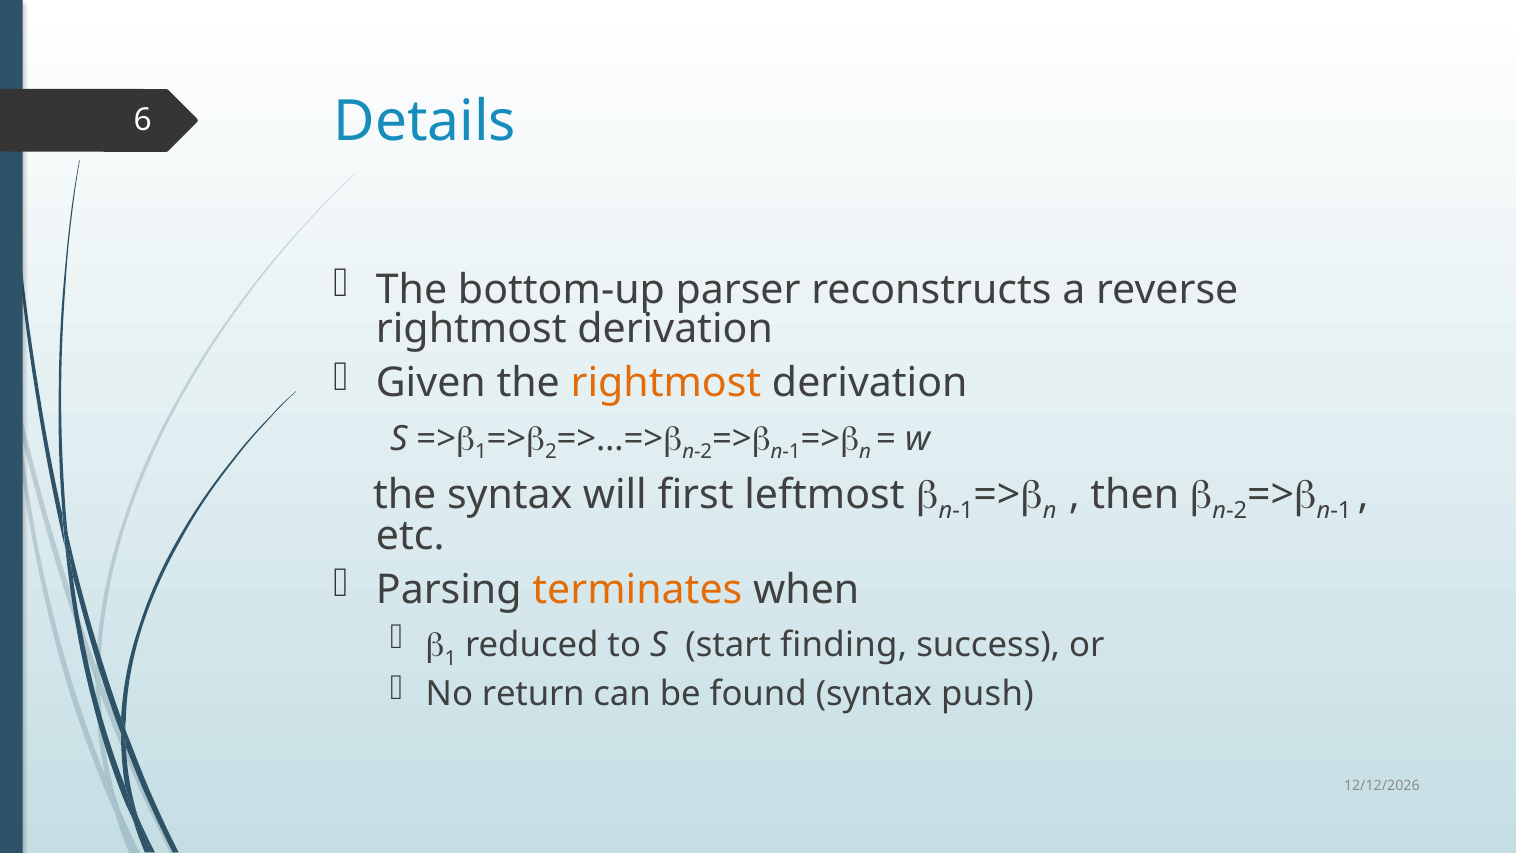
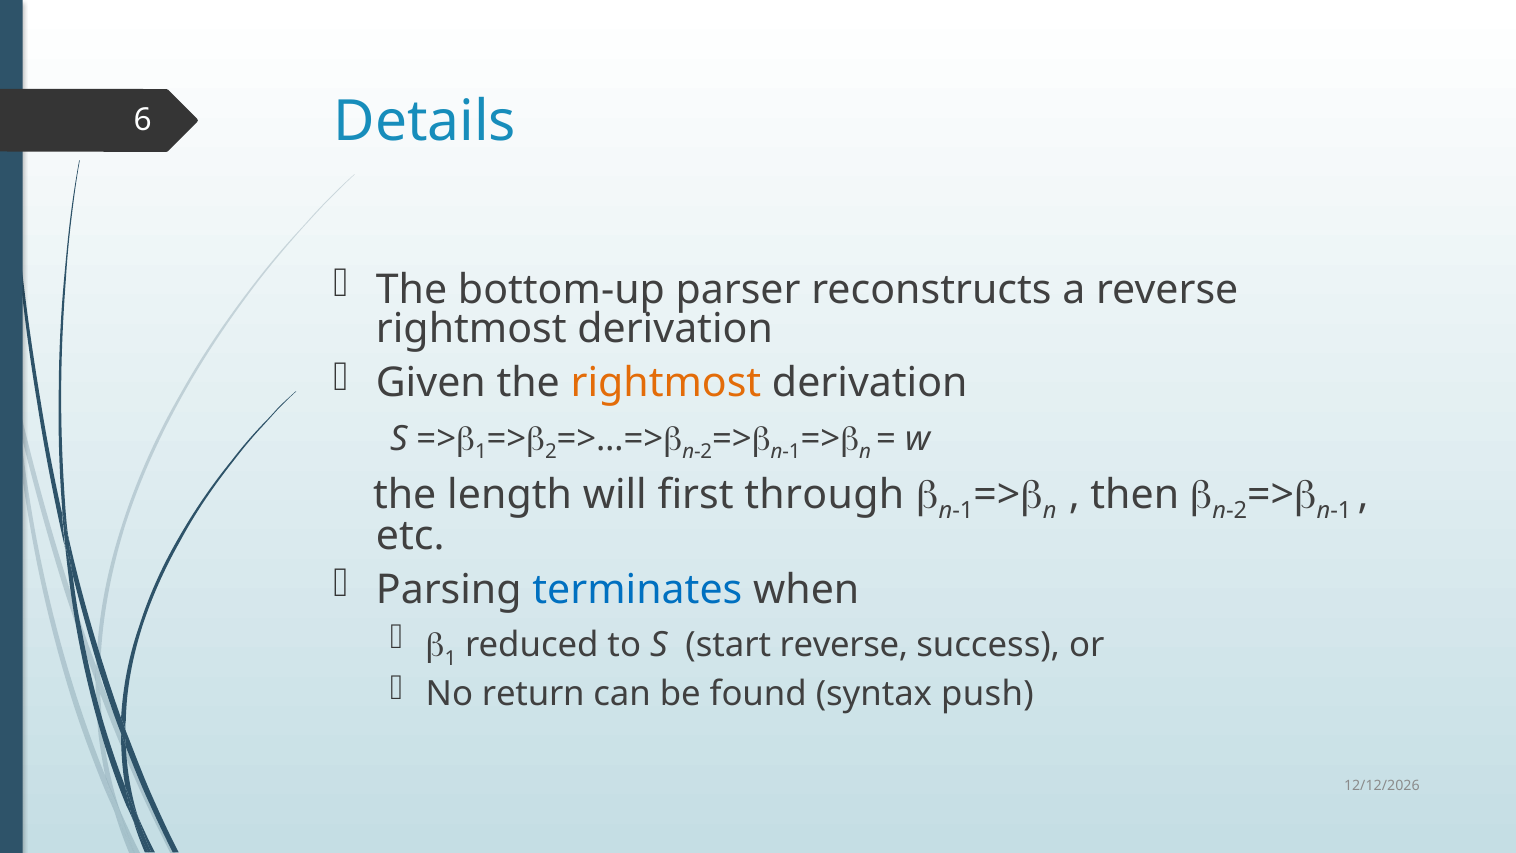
the syntax: syntax -> length (510, 495)
leftmost: leftmost -> through (824, 495)
terminates colour: orange -> blue (637, 590)
start finding: finding -> reverse (844, 645)
